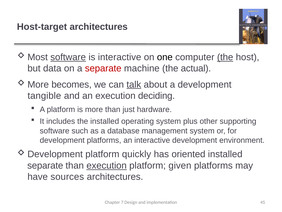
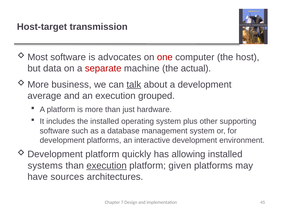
Host-target architectures: architectures -> transmission (99, 27)
software underline: present -> none (68, 57)
is interactive: interactive -> advocates (120, 57)
one colour: black -> red (165, 57)
the underline: present -> none (225, 57)
becomes: becomes -> business (71, 84)
tangible: tangible -> average (44, 96)
deciding: deciding -> grouped (156, 96)
oriented: oriented -> allowing (188, 154)
separate: separate -> systems (45, 165)
